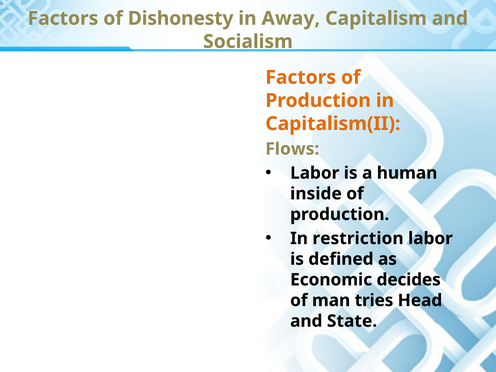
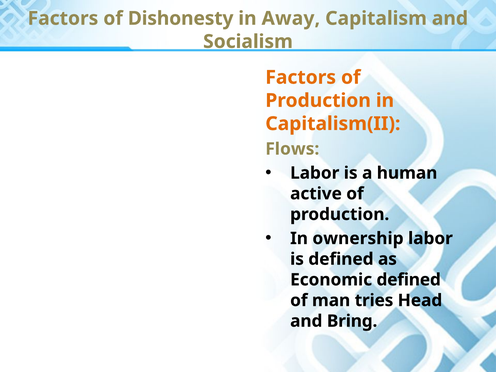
inside: inside -> active (316, 194)
restriction: restriction -> ownership (358, 238)
Economic decides: decides -> defined (409, 280)
State: State -> Bring (352, 321)
